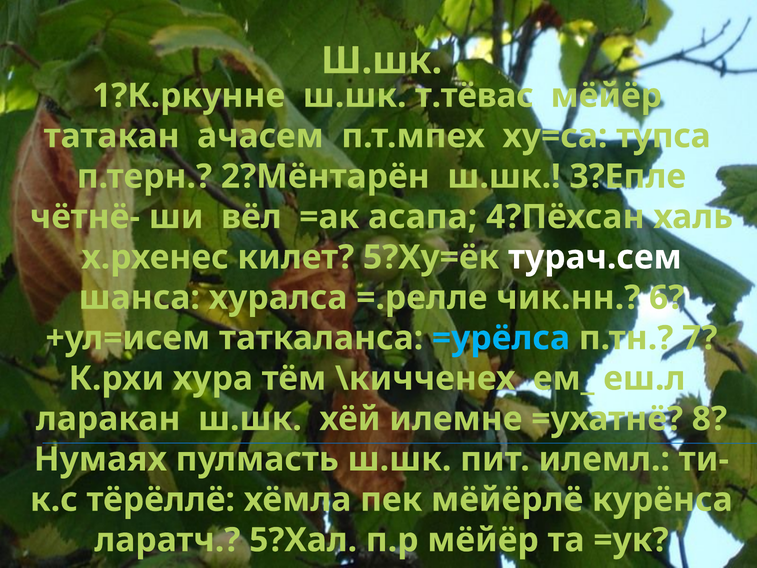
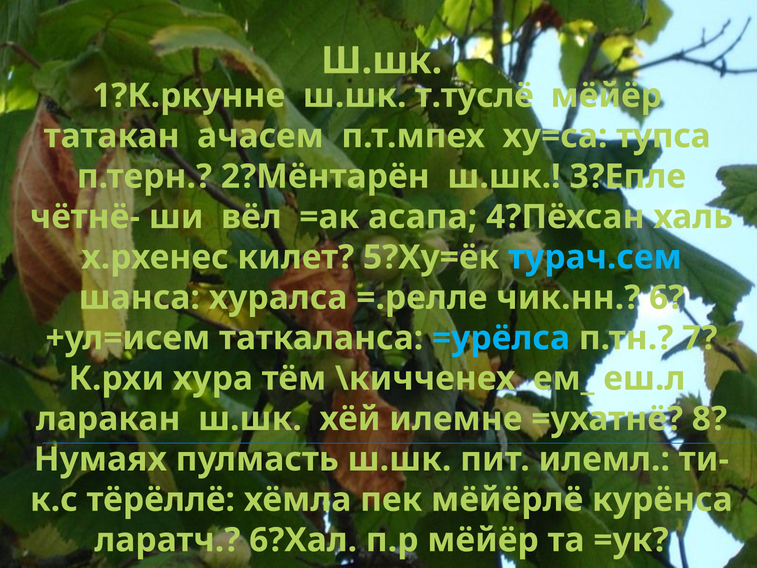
т.тёвас: т.тёвас -> т.туслё (474, 96)
турач.сем colour: white -> light blue (595, 257)
5?Хал: 5?Хал -> 6?Хал (303, 540)
